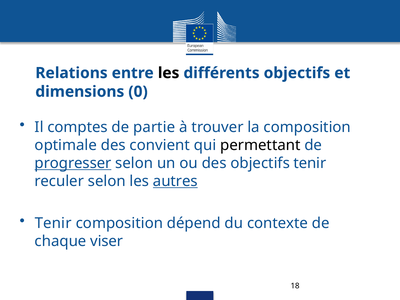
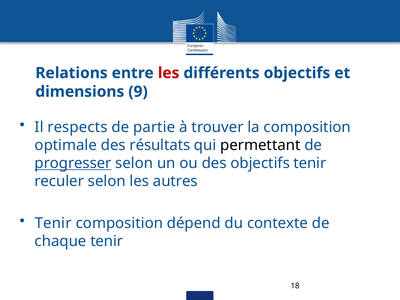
les colour: black -> red (169, 73)
0: 0 -> 9 (138, 92)
comptes: comptes -> respects (77, 127)
convient: convient -> résultats (160, 145)
autres underline: present -> none (175, 181)
chaque viser: viser -> tenir (107, 241)
